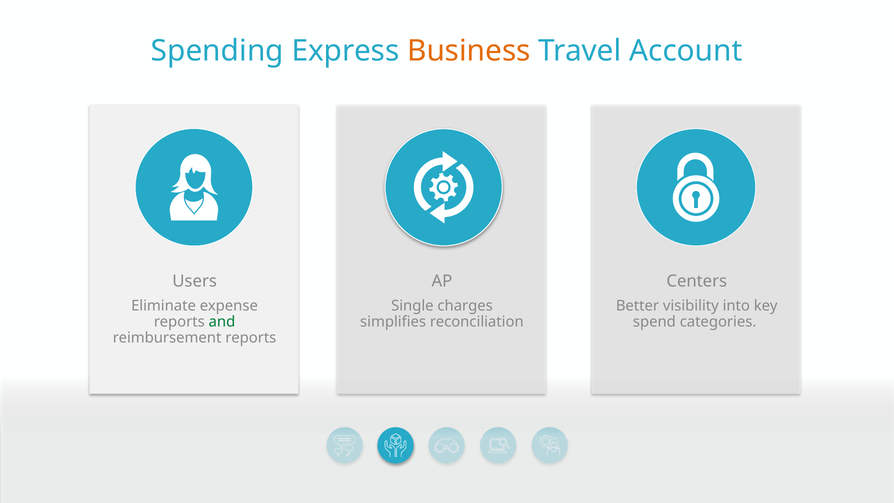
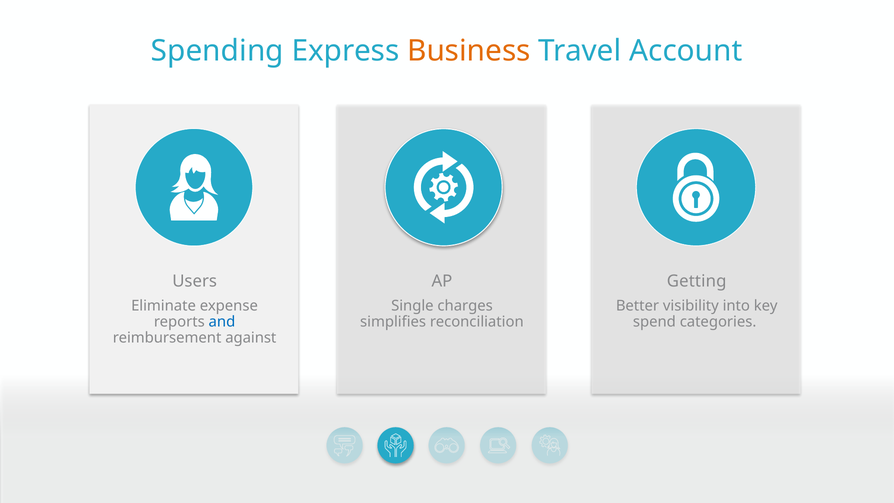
Centers: Centers -> Getting (697, 281)
and colour: green -> blue (222, 322)
reimbursement reports: reports -> against (251, 338)
